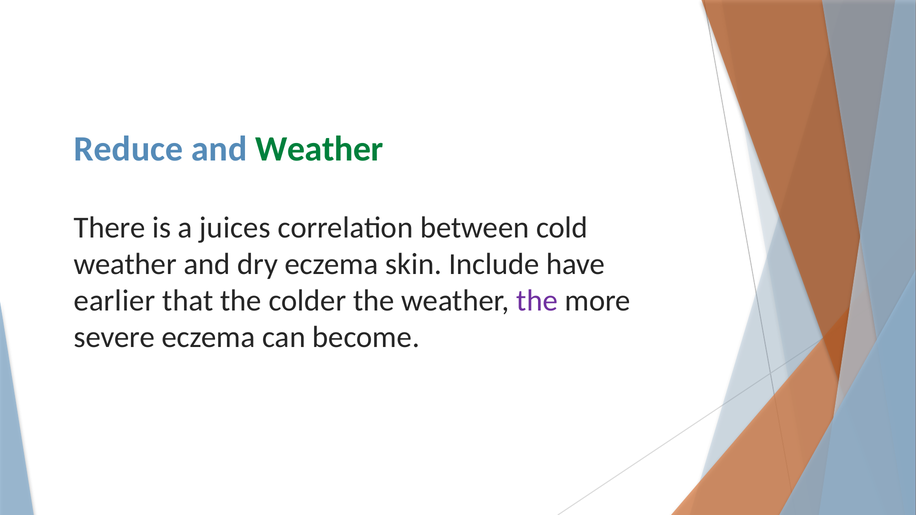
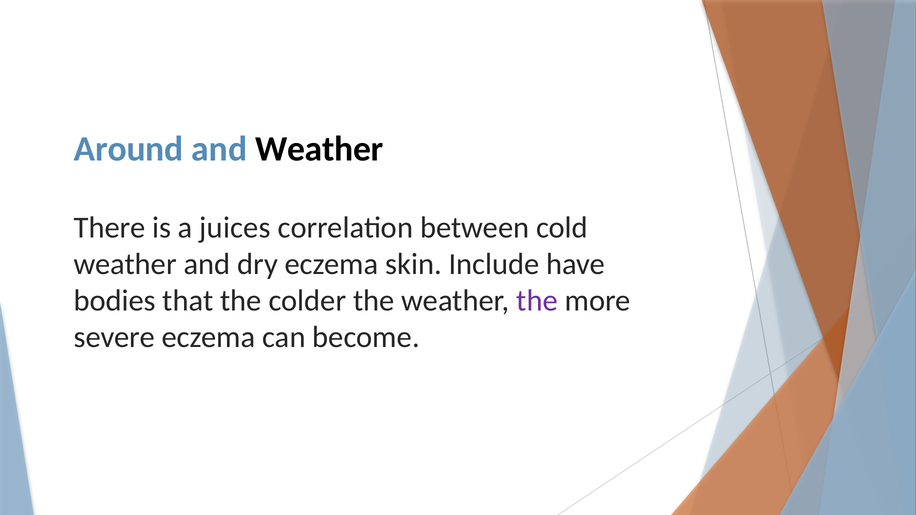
Reduce: Reduce -> Around (129, 149)
Weather colour: green -> black (319, 149)
earlier: earlier -> bodies (115, 301)
